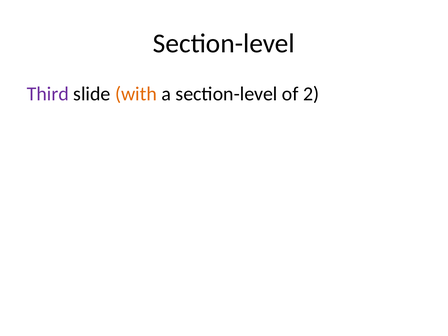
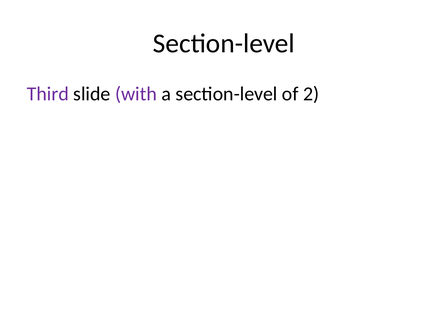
with colour: orange -> purple (136, 94)
